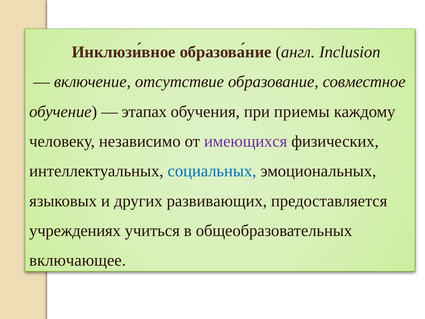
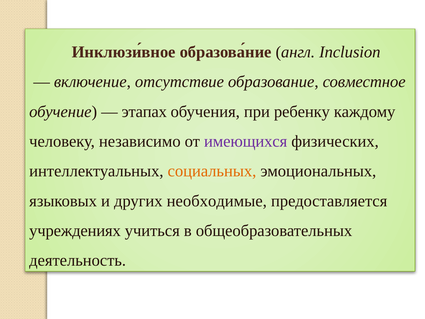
приемы: приемы -> ребенку (302, 111)
социальных colour: blue -> orange (212, 171)
развивающих: развивающих -> необходимые (217, 201)
включающее: включающее -> деятельность (78, 260)
